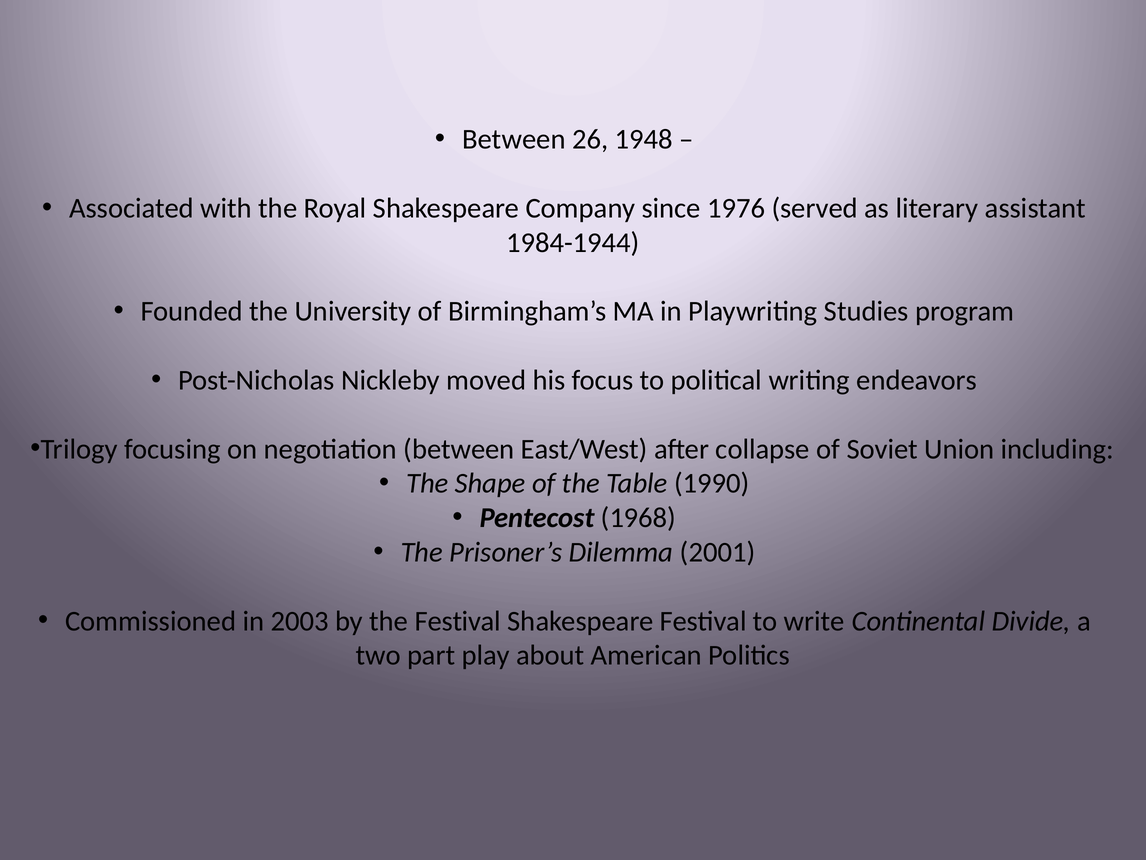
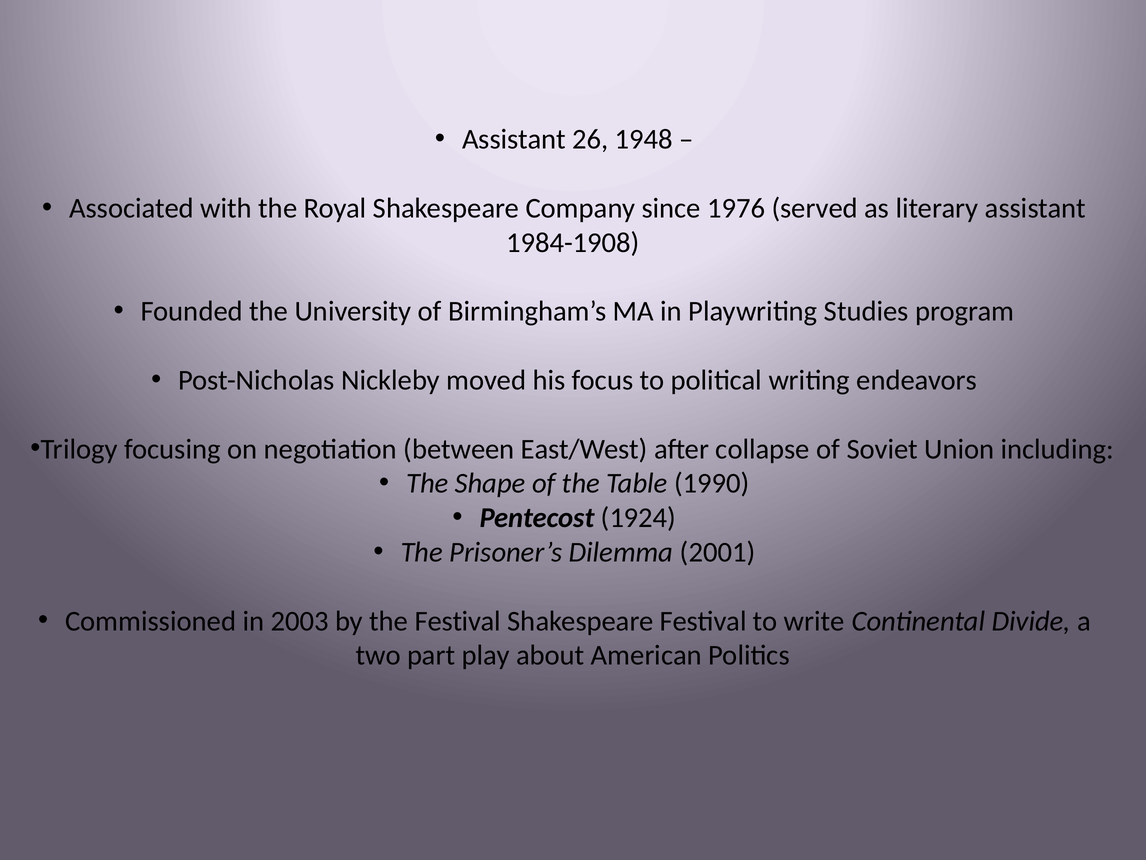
Between: Between -> Assistant (514, 139)
1984-1944: 1984-1944 -> 1984-1908 (573, 243)
1968: 1968 -> 1924 (638, 518)
